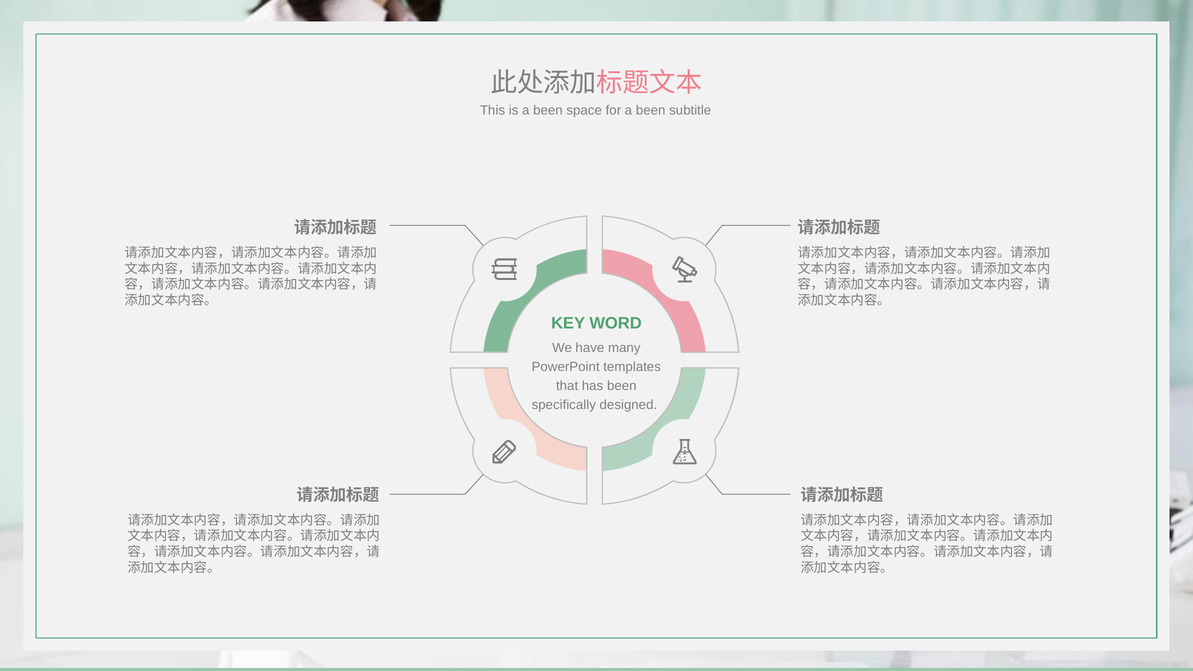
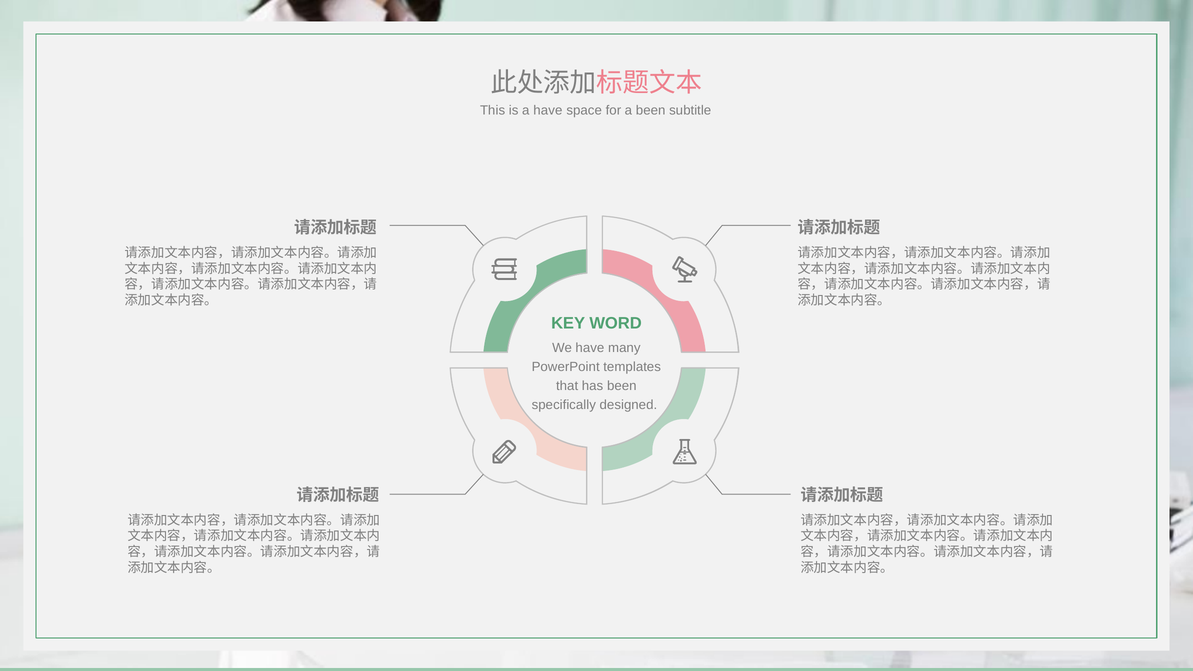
is a been: been -> have (548, 110)
